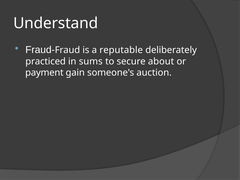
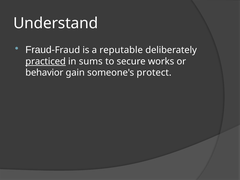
practiced underline: none -> present (46, 61)
about: about -> works (161, 61)
payment: payment -> behavior (44, 73)
auction: auction -> protect (154, 73)
